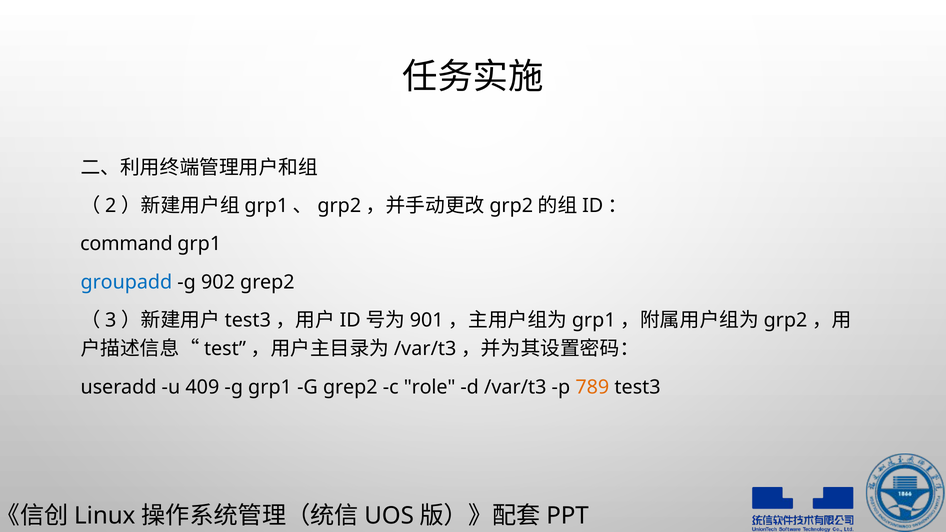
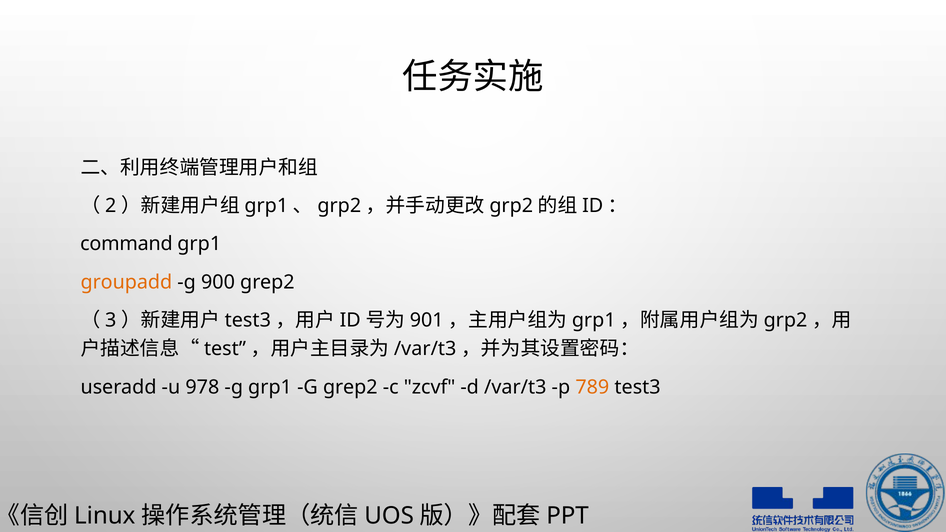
groupadd colour: blue -> orange (126, 282)
902: 902 -> 900 (218, 282)
409: 409 -> 978 (202, 387)
role: role -> zcvf (430, 387)
